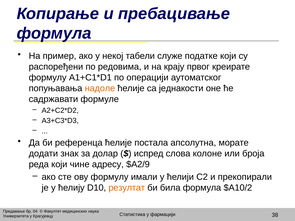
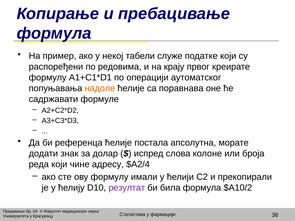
једнакости: једнакости -> поравнава (181, 88)
$А2/9: $А2/9 -> $А2/4 (138, 165)
резултат colour: orange -> purple (127, 188)
